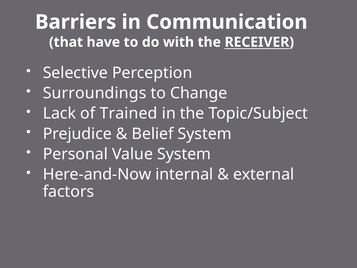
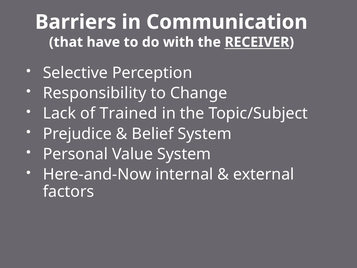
Surroundings: Surroundings -> Responsibility (95, 93)
